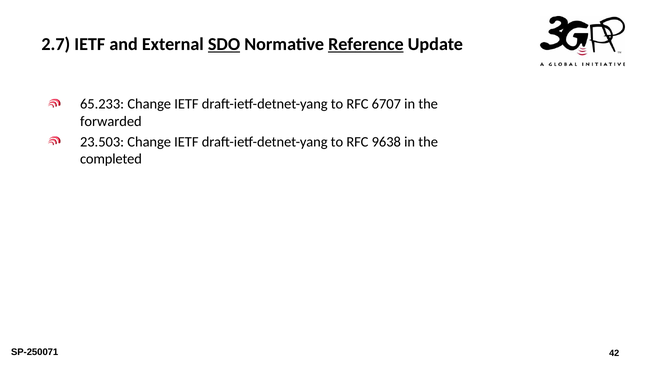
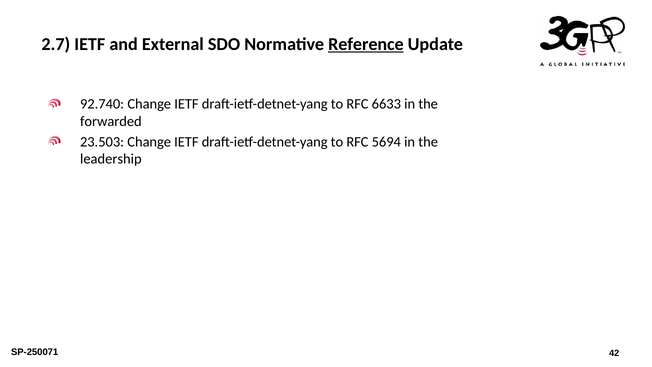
SDO underline: present -> none (224, 44)
65.233: 65.233 -> 92.740 (102, 104)
6707: 6707 -> 6633 (386, 104)
9638: 9638 -> 5694 (386, 142)
completed: completed -> leadership (111, 159)
